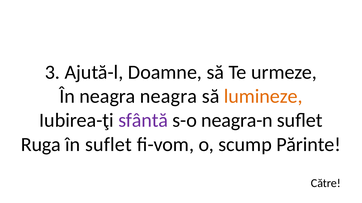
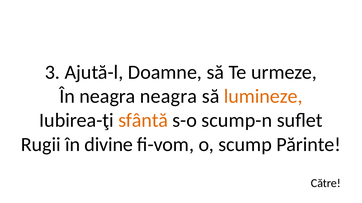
sfântă colour: purple -> orange (143, 121)
neagra-n: neagra-n -> scump-n (237, 121)
Ruga: Ruga -> Rugii (41, 145)
în suflet: suflet -> divine (109, 145)
